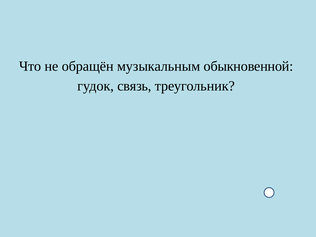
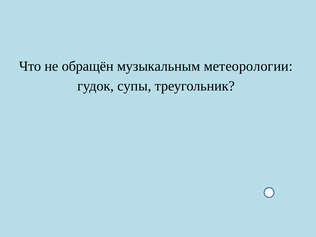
обыкновенной: обыкновенной -> метеорологии (248, 66)
связь: связь -> супы (134, 86)
